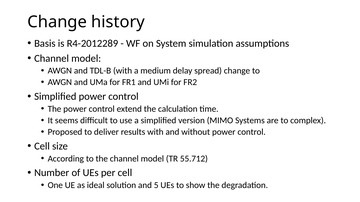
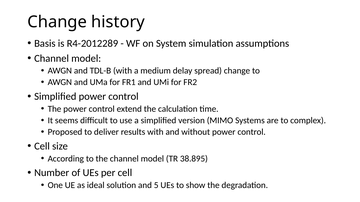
55.712: 55.712 -> 38.895 (194, 159)
